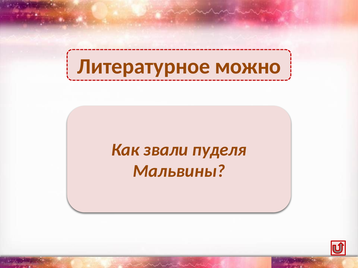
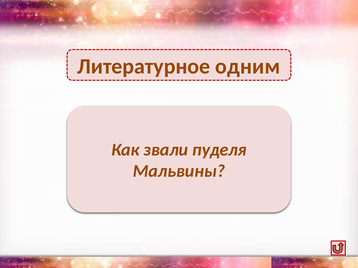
можно: можно -> одним (248, 67)
